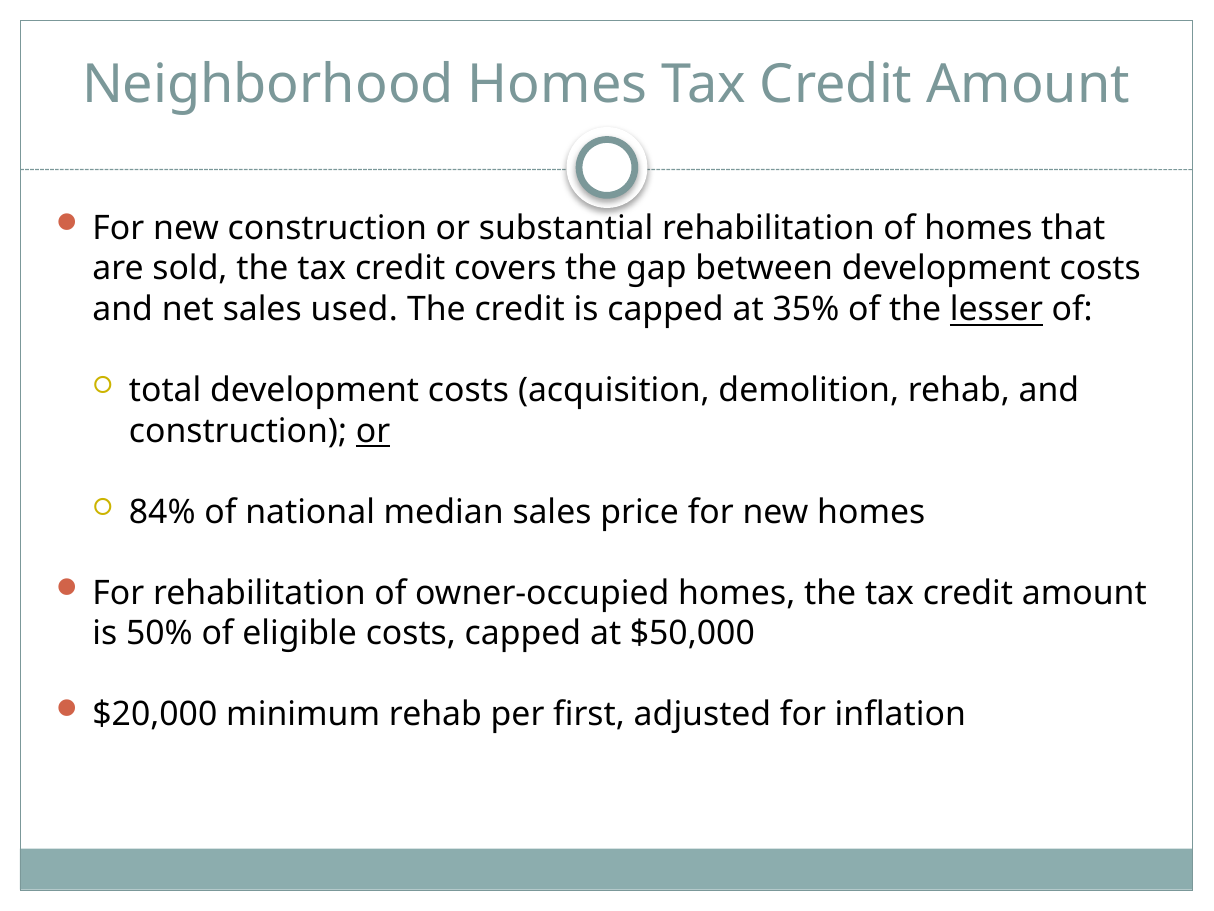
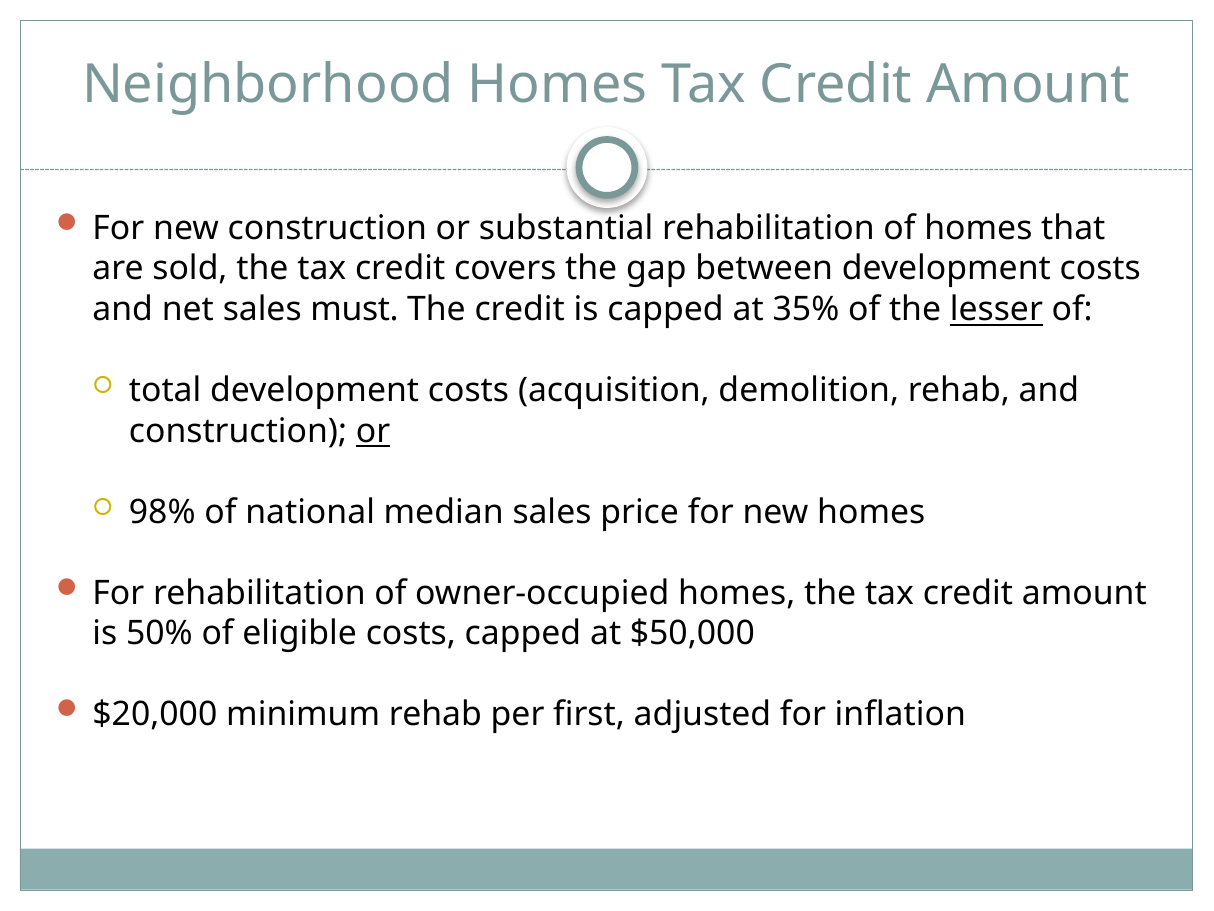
used: used -> must (355, 309)
84%: 84% -> 98% (162, 512)
